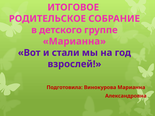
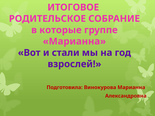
детского: детского -> которые (60, 30)
